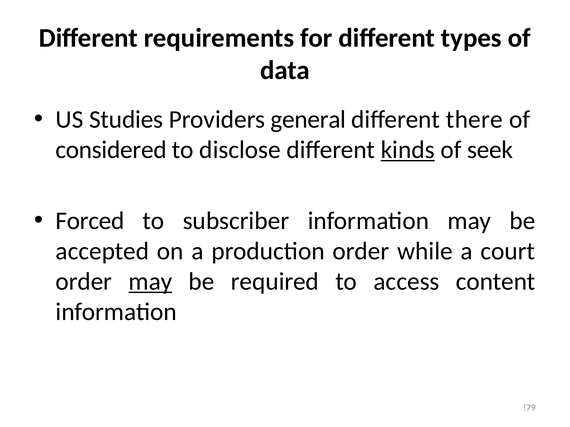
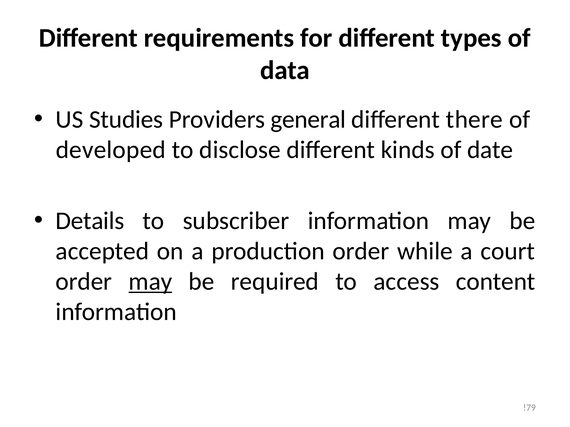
considered: considered -> developed (111, 150)
kinds underline: present -> none (408, 150)
seek: seek -> date (490, 150)
Forced: Forced -> Details (90, 221)
